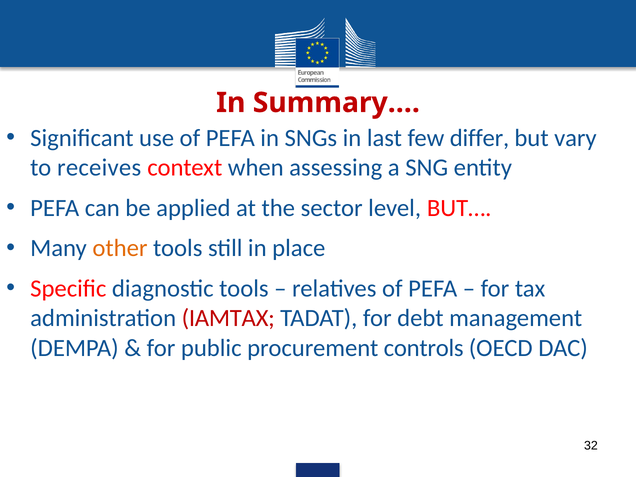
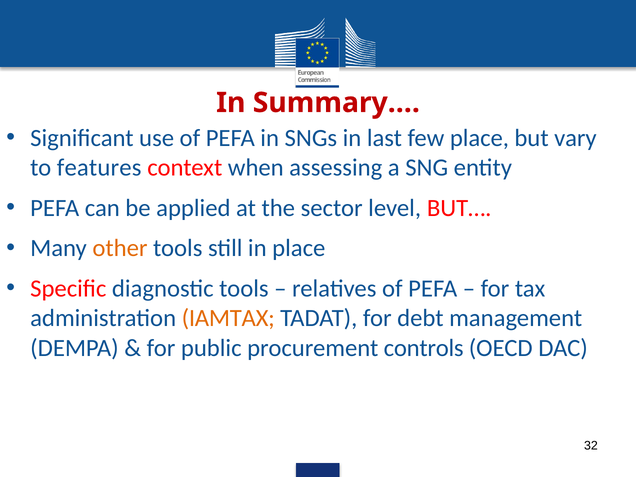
few differ: differ -> place (479, 138)
receives: receives -> features (99, 168)
IAMTAX colour: red -> orange (228, 318)
